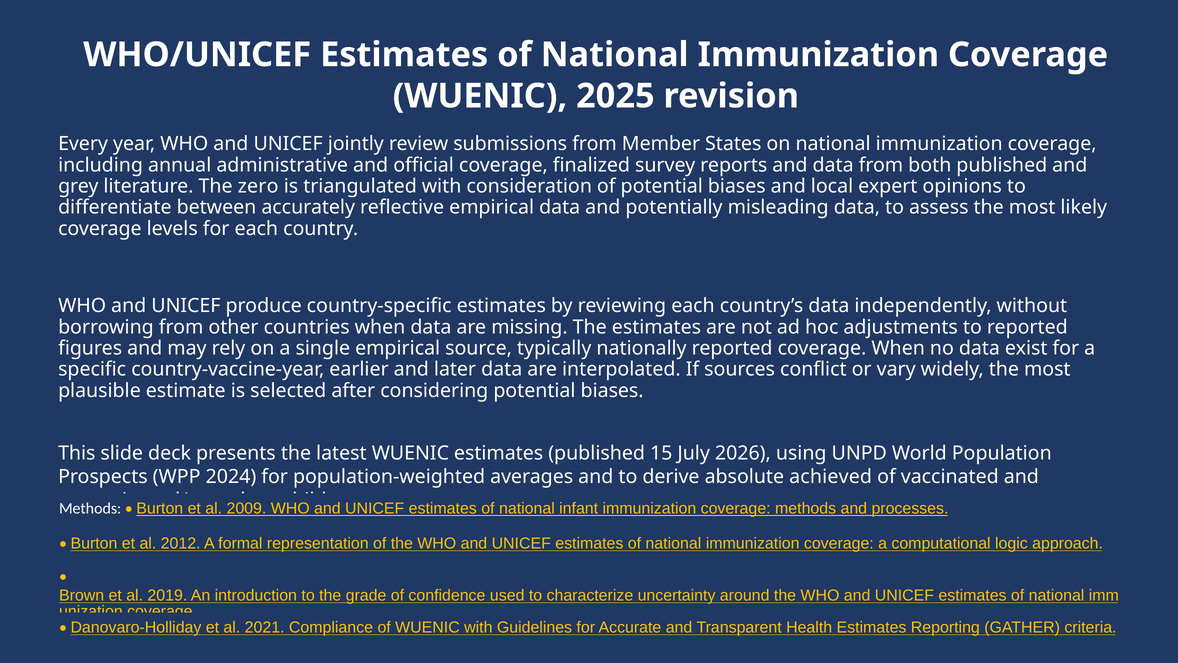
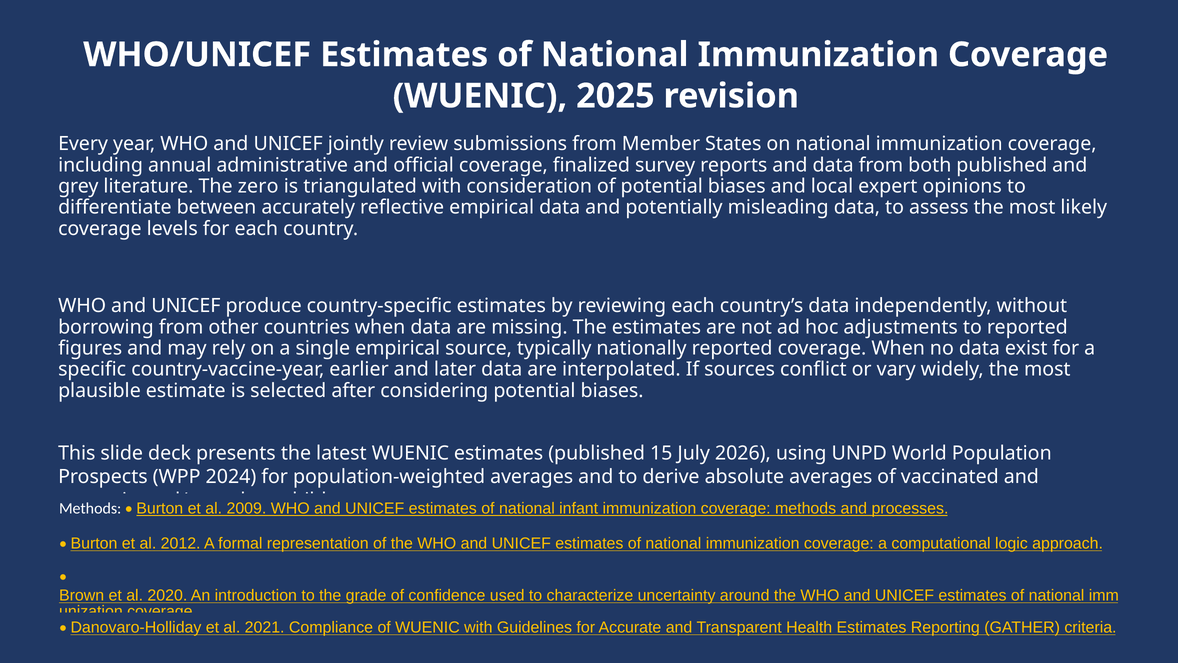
absolute achieved: achieved -> averages (831, 476)
2019: 2019 -> 2020 (167, 595)
